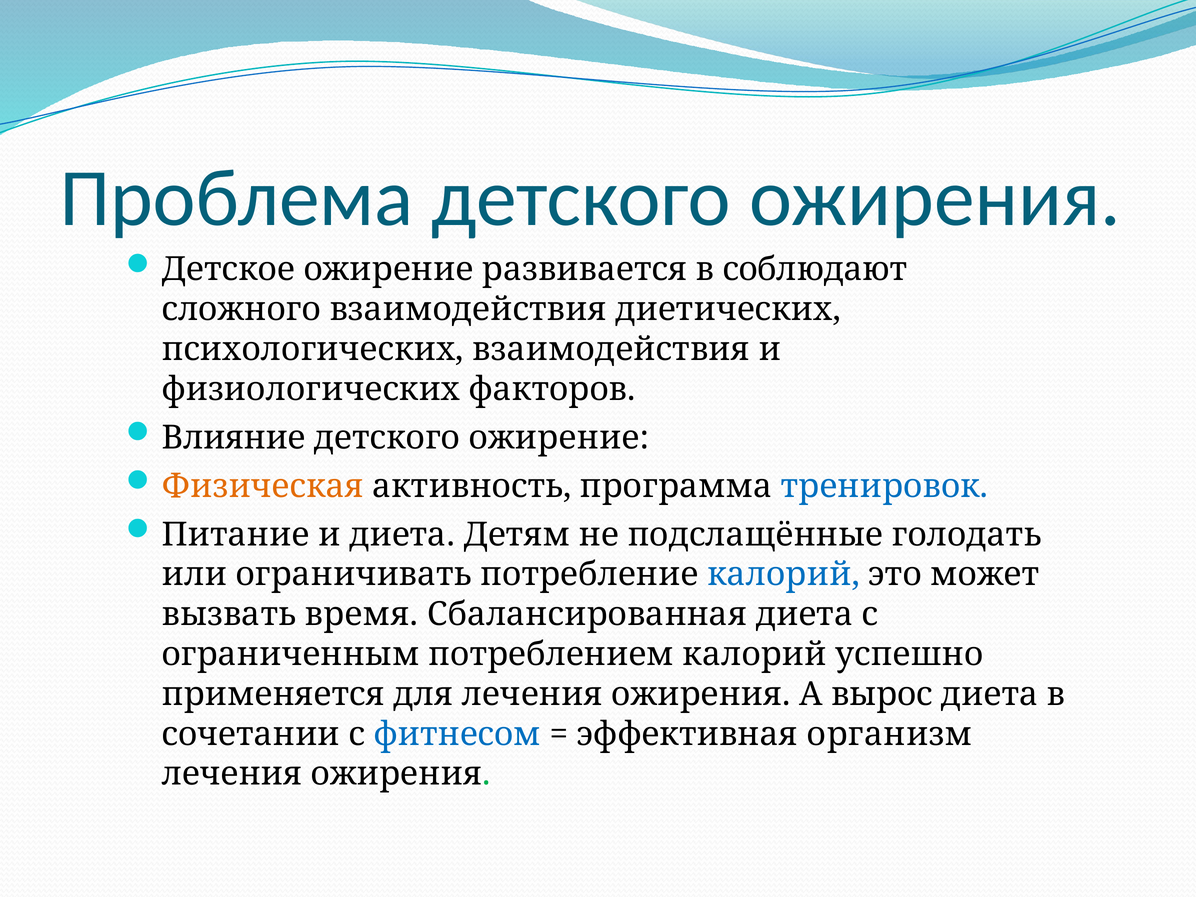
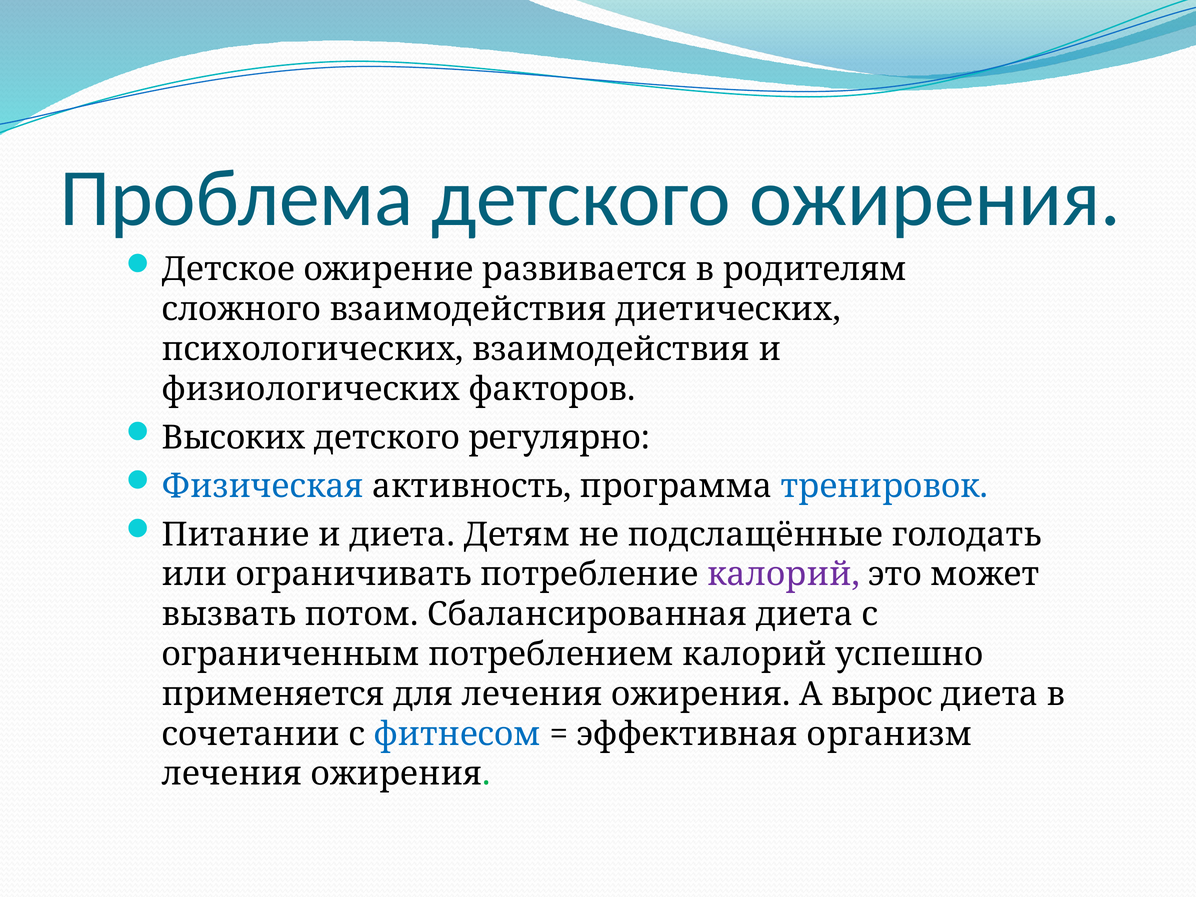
соблюдают: соблюдают -> родителям (815, 269)
Влияние: Влияние -> Высоких (234, 438)
детского ожирение: ожирение -> регулярно (559, 438)
Физическая colour: orange -> blue (263, 486)
калорий colour: blue -> purple (783, 575)
время: время -> потом (362, 614)
